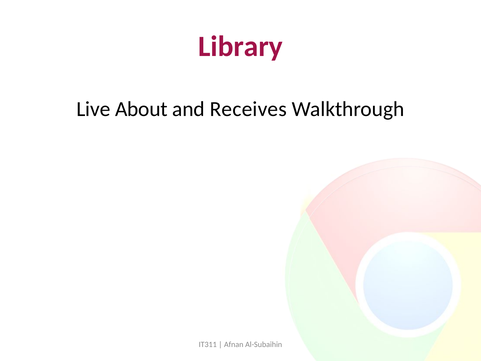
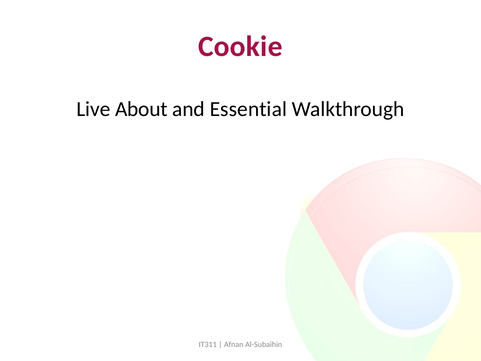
Library: Library -> Cookie (240, 47)
Receives: Receives -> Essential (248, 109)
